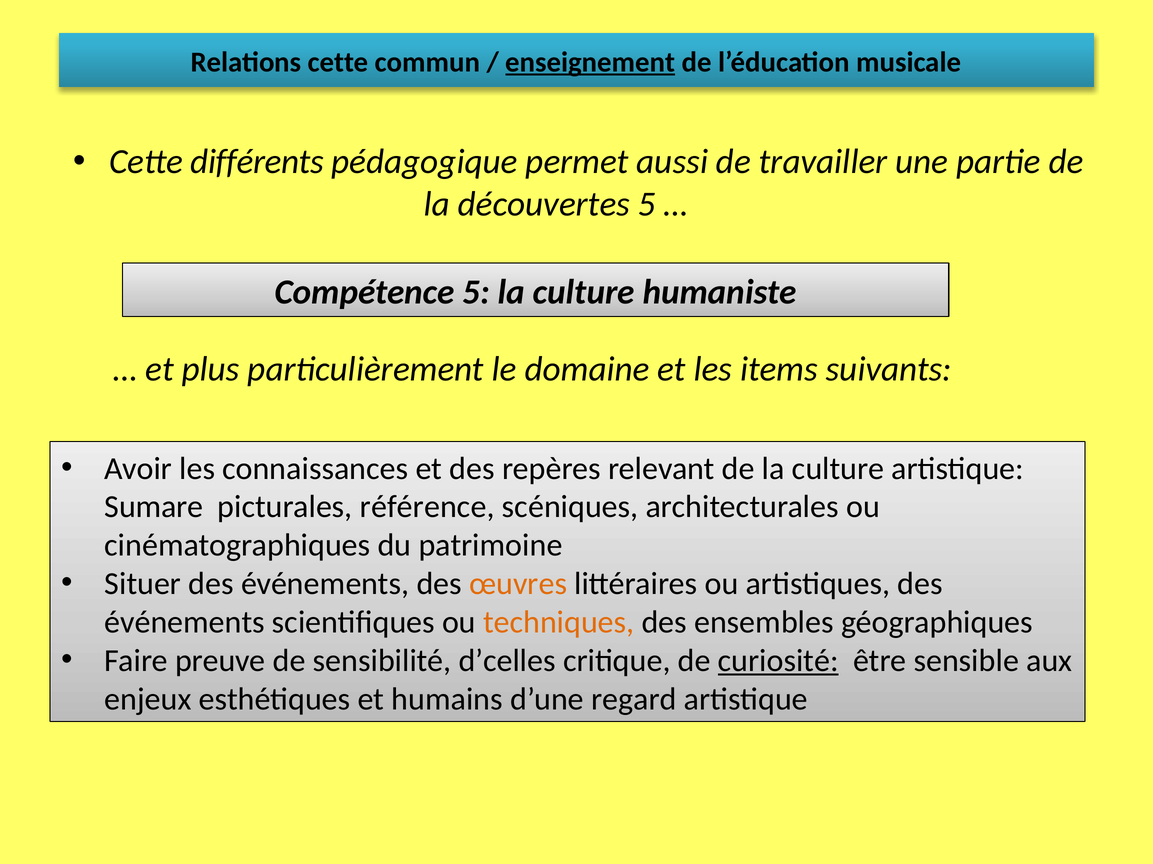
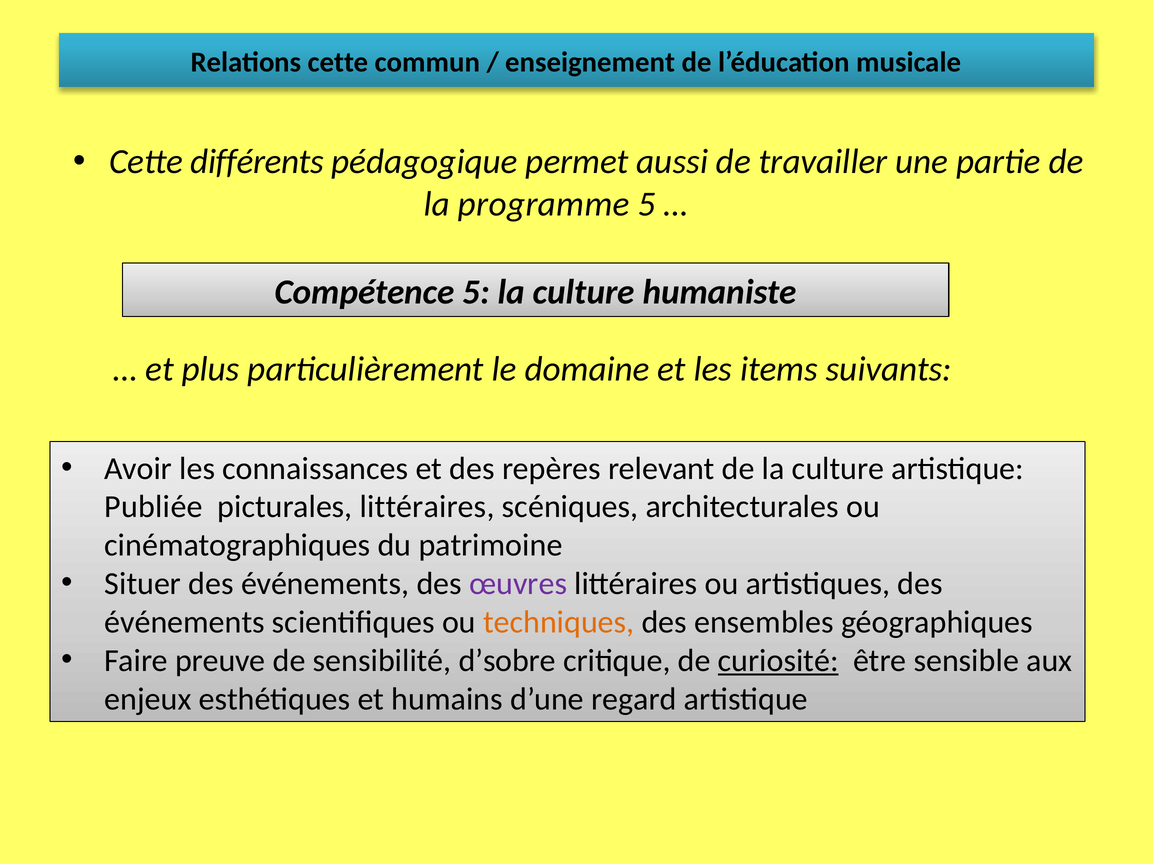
enseignement underline: present -> none (590, 62)
découvertes: découvertes -> programme (544, 204)
Sumare: Sumare -> Publiée (154, 507)
picturales référence: référence -> littéraires (427, 507)
œuvres colour: orange -> purple (518, 584)
d’celles: d’celles -> d’sobre (507, 661)
